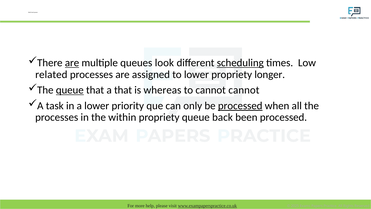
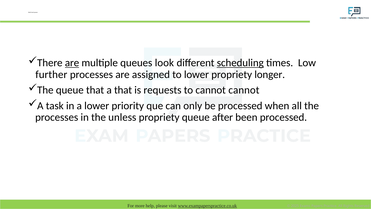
related: related -> further (51, 74)
queue underline: present -> none (70, 90)
whereas: whereas -> requests (162, 90)
processed underline: present -> none (240, 106)
within: within -> unless (122, 117)
back: back -> after (223, 117)
